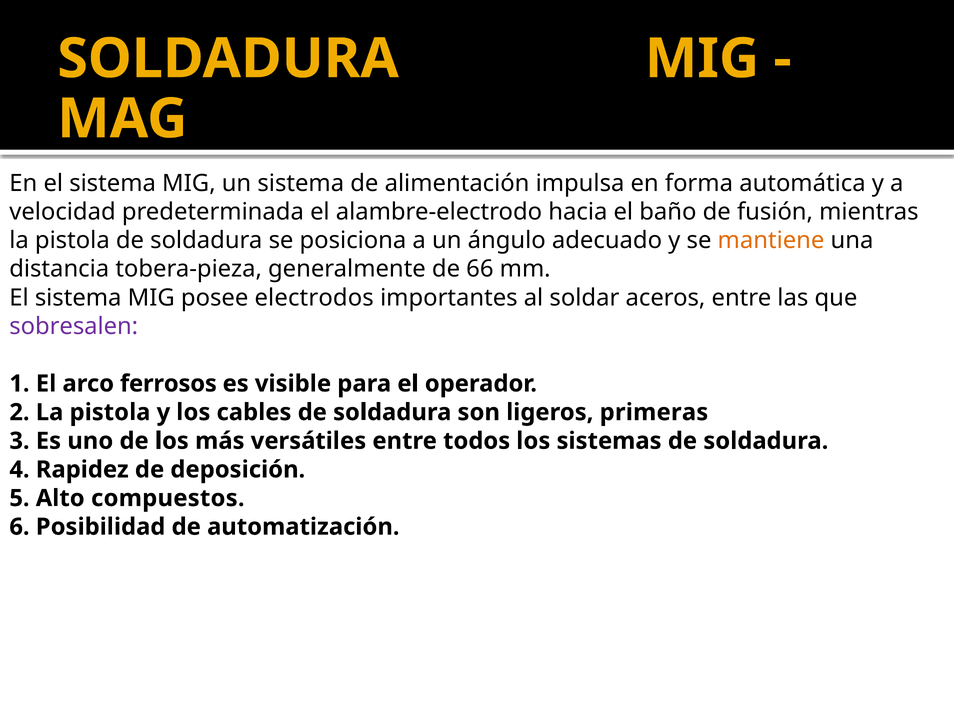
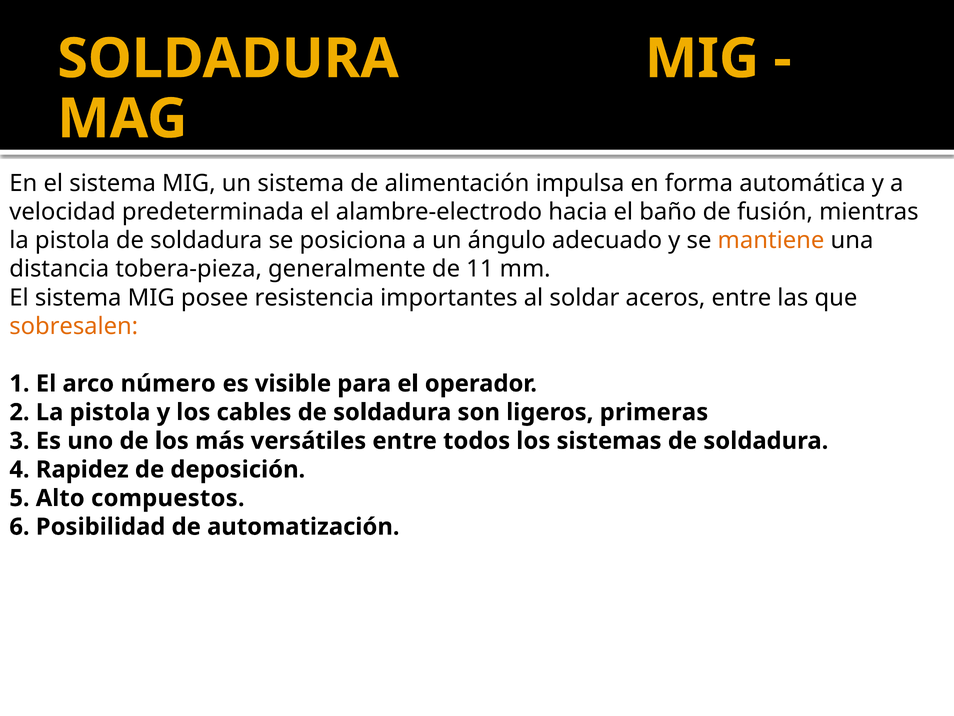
66: 66 -> 11 (480, 269)
electrodos: electrodos -> resistencia (314, 298)
sobresalen colour: purple -> orange (74, 326)
ferrosos: ferrosos -> número (168, 383)
